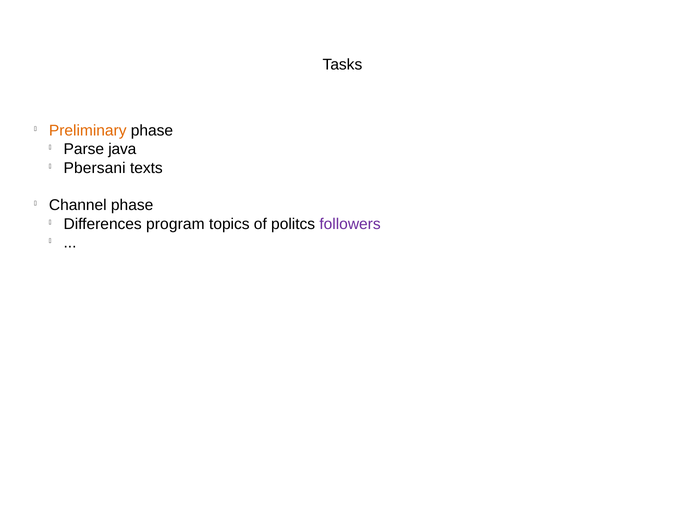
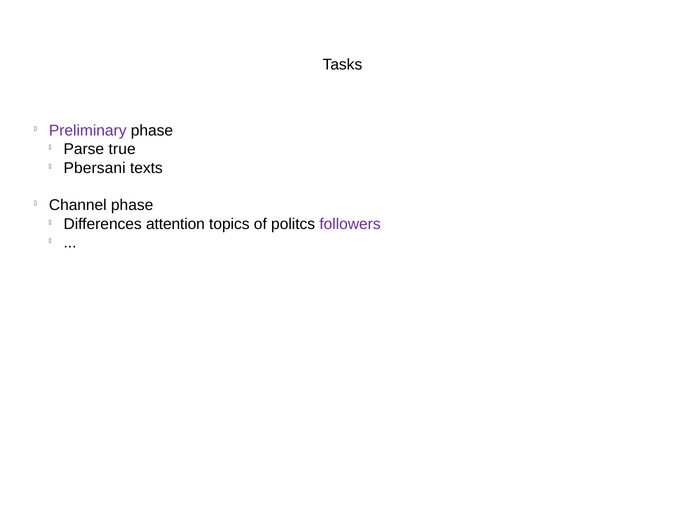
Preliminary colour: orange -> purple (88, 131)
java: java -> true (122, 149)
program: program -> attention (175, 224)
